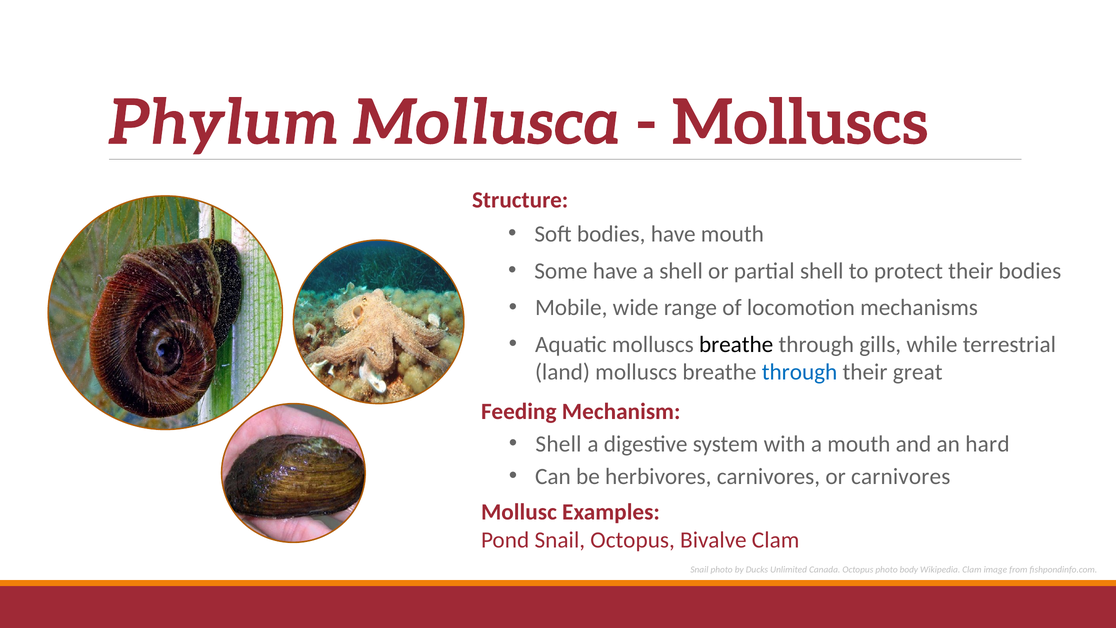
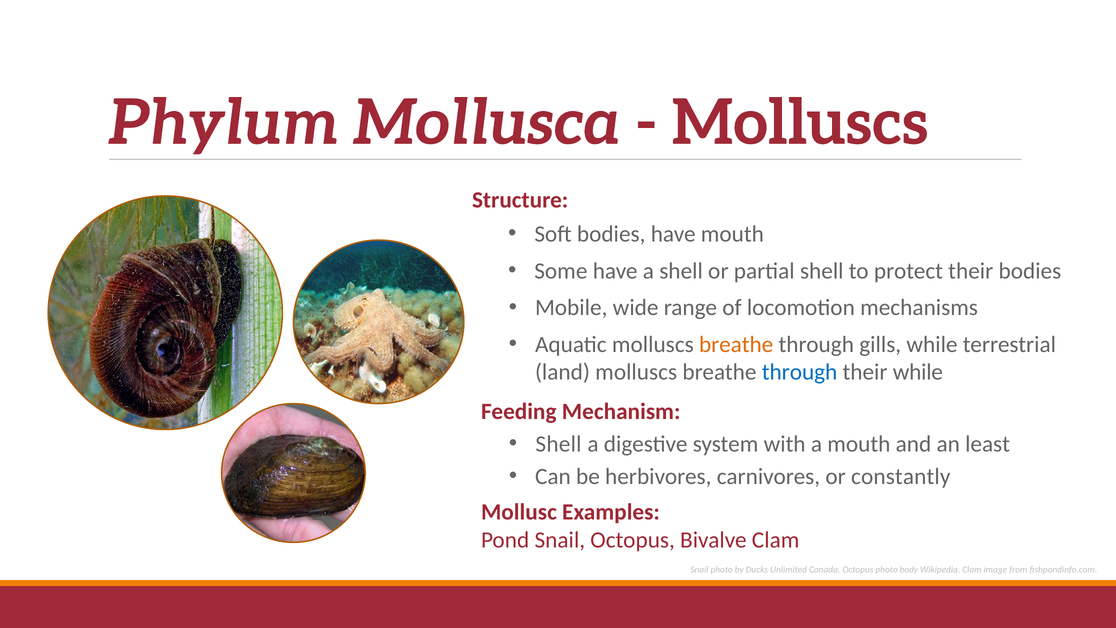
breathe colour: black -> orange (736, 344)
their great: great -> while (918, 372)
hard: hard -> least (988, 444)
or carnivores: carnivores -> constantly (901, 476)
